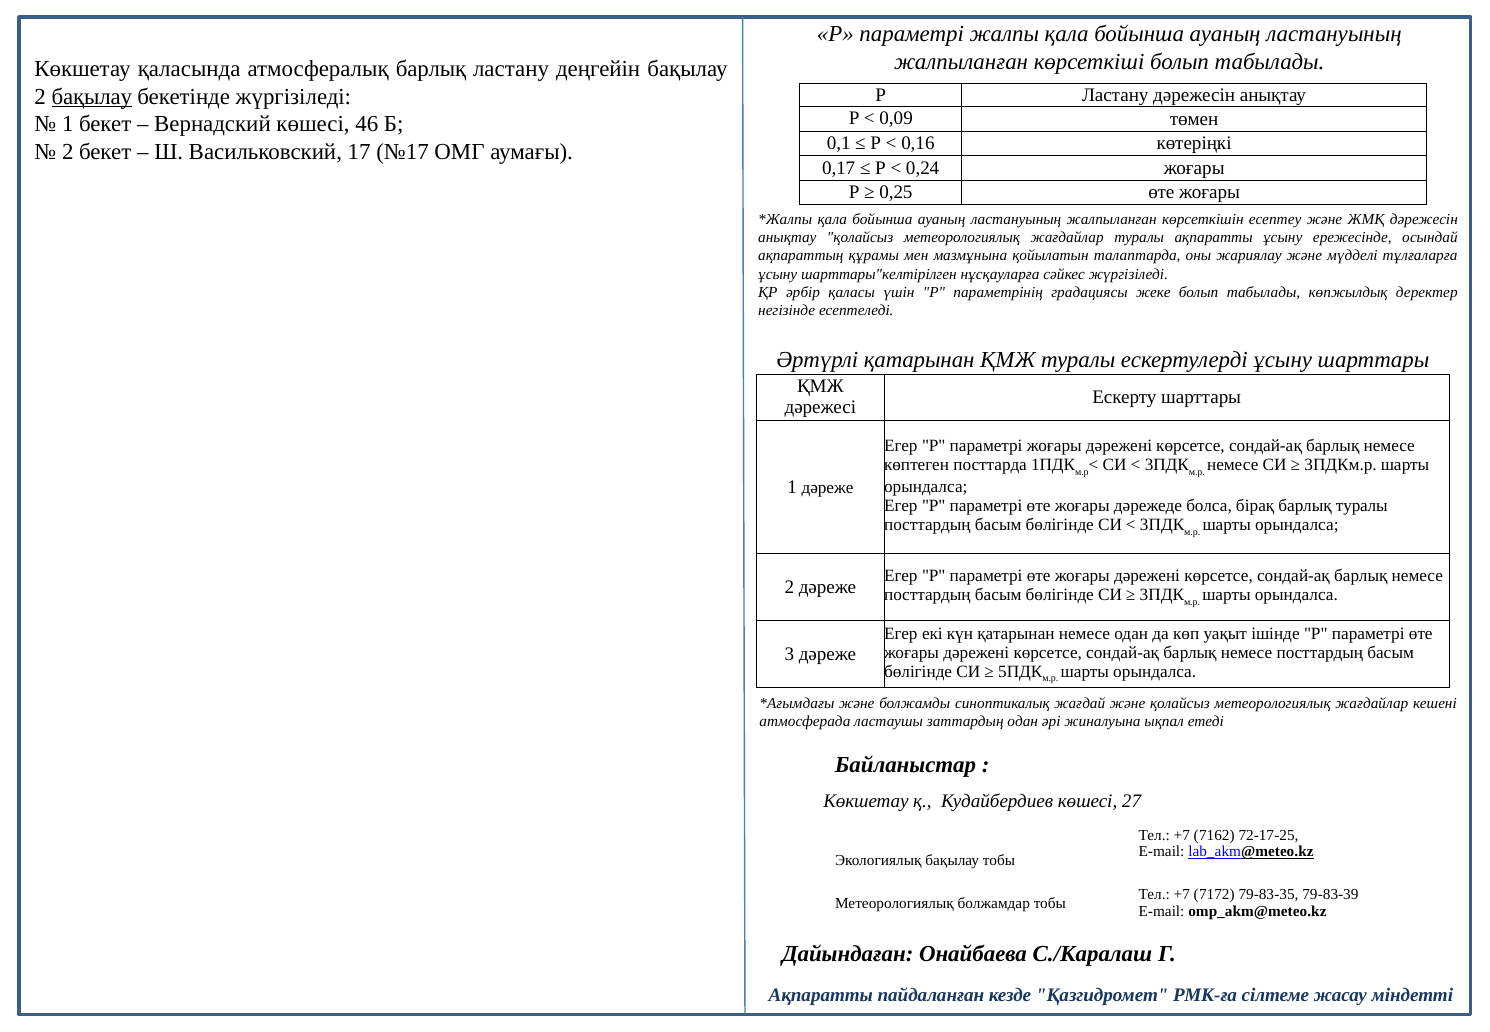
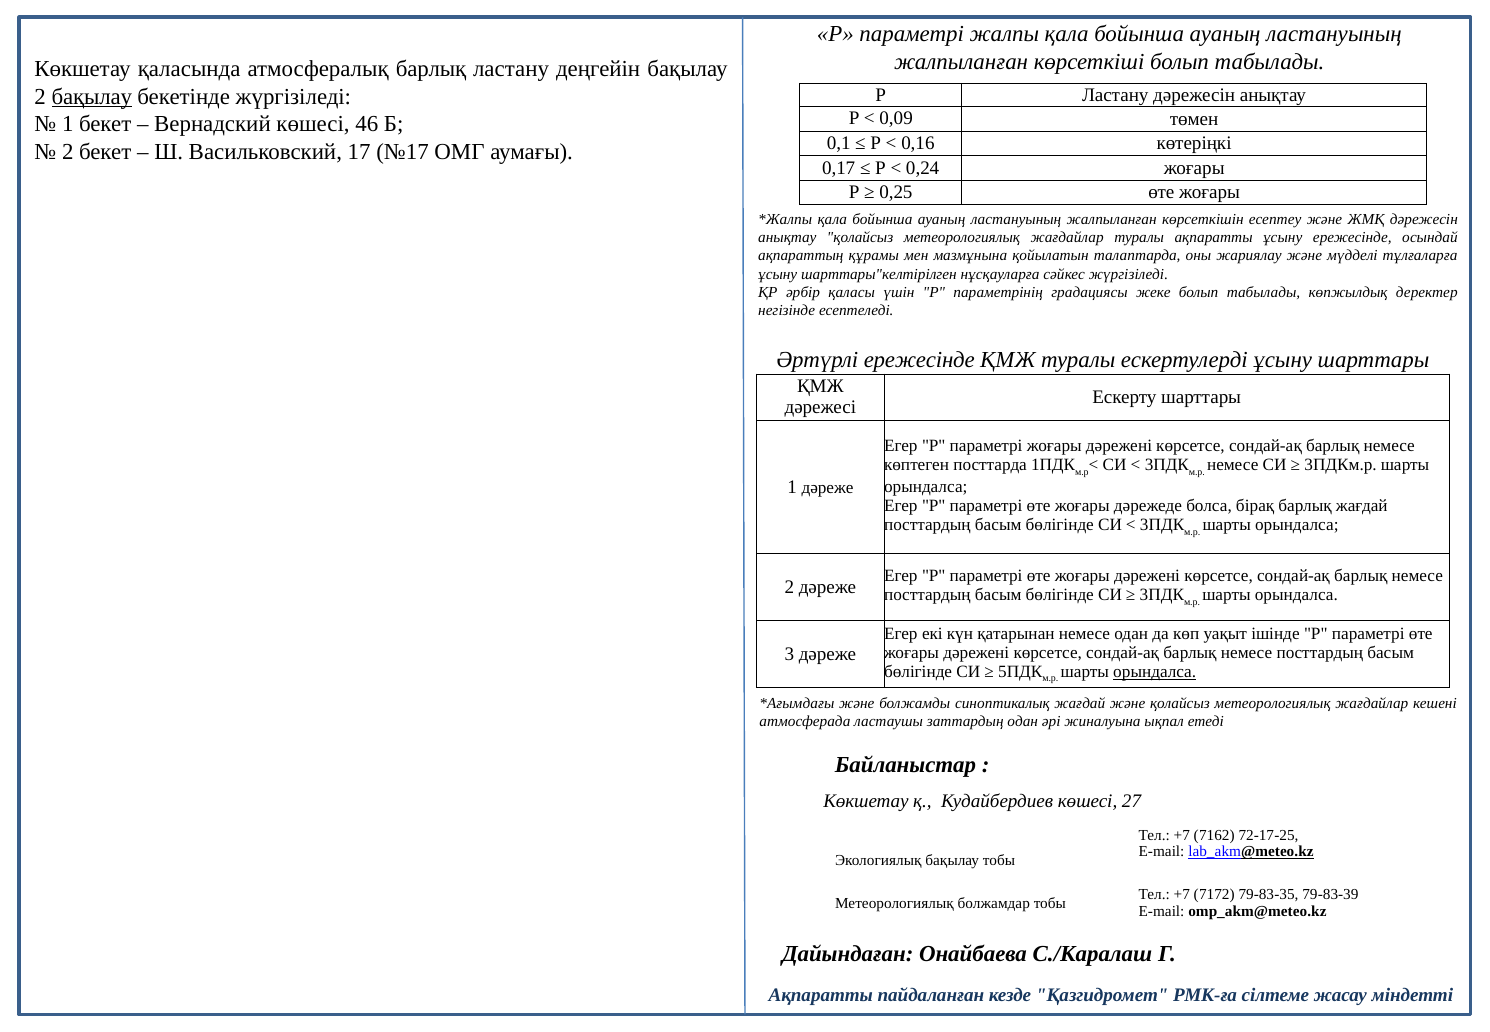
Әртүрлі қатарынан: қатарынан -> ережесінде (919, 360)
барлық туралы: туралы -> жағдай (1362, 506)
орындалса underline: none -> present (1155, 671)
